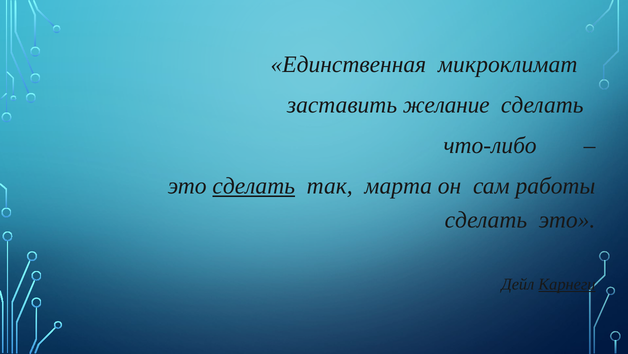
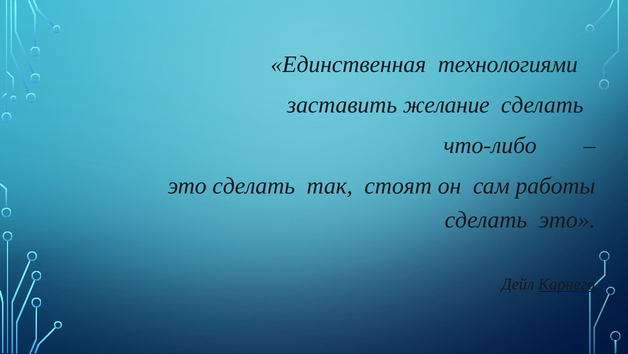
микроклимат: микроклимат -> технологиями (508, 64)
сделать underline: present -> none (254, 186)
марта: марта -> стоят (398, 186)
